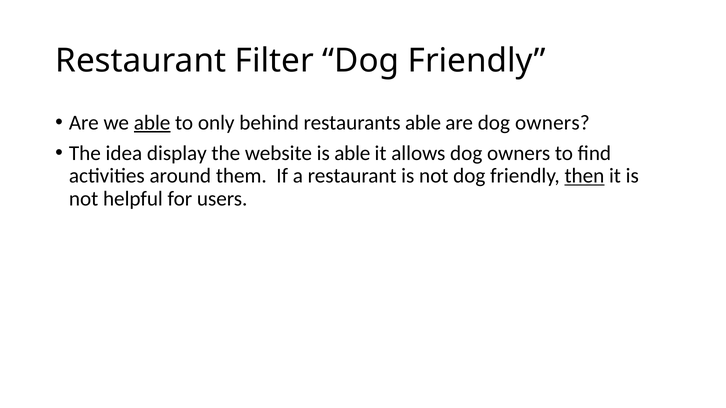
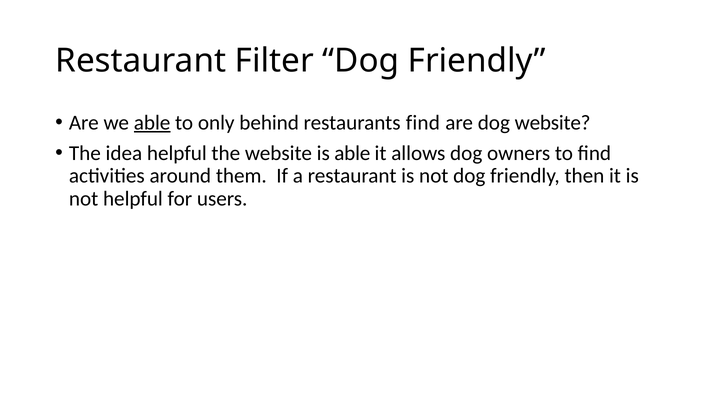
restaurants able: able -> find (423, 123)
are dog owners: owners -> website (553, 123)
idea display: display -> helpful (177, 153)
then underline: present -> none (584, 176)
